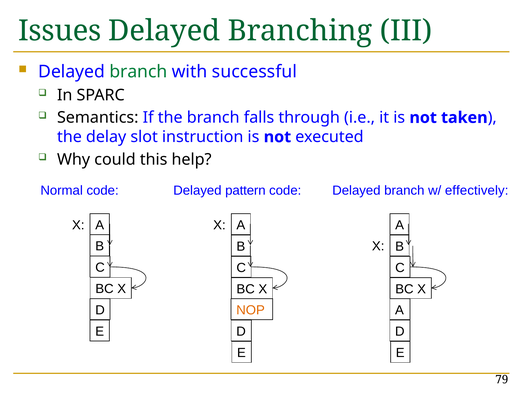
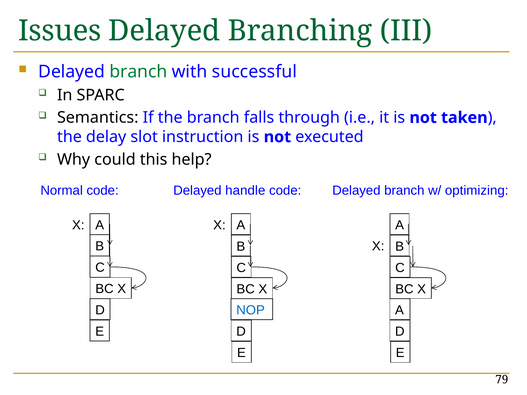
pattern: pattern -> handle (245, 191)
effectively: effectively -> optimizing (477, 191)
NOP colour: orange -> blue (251, 310)
